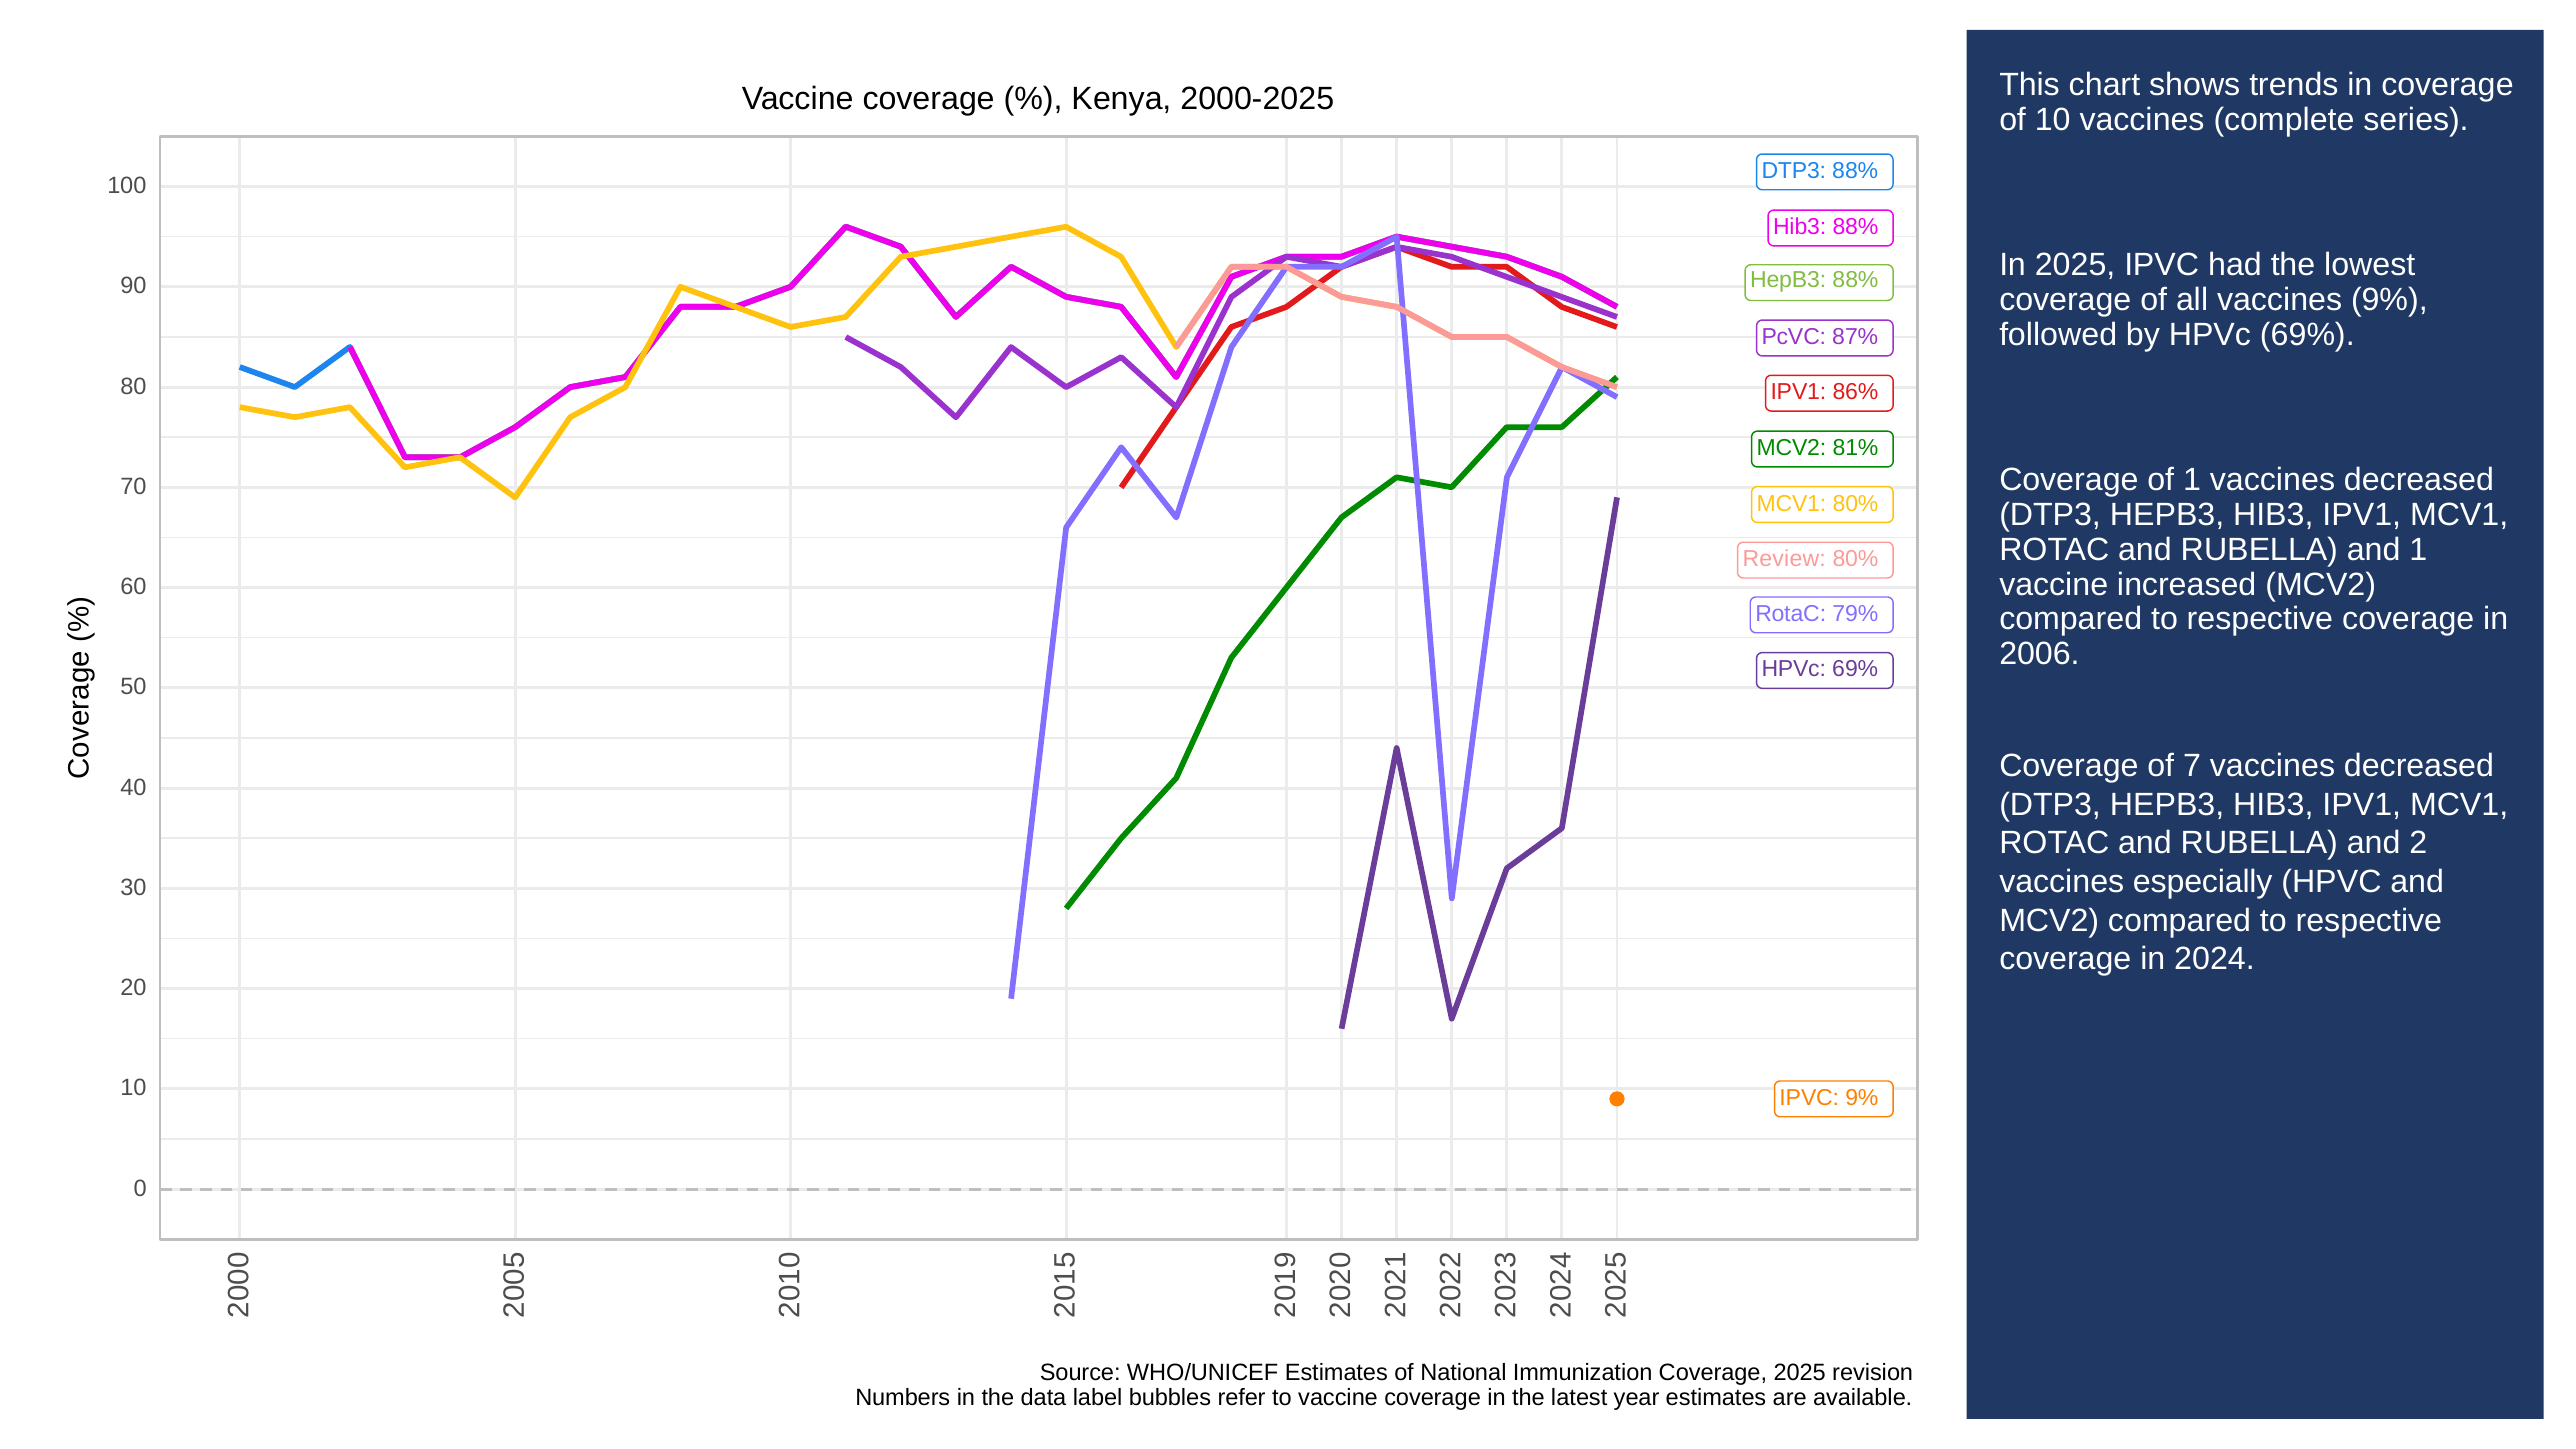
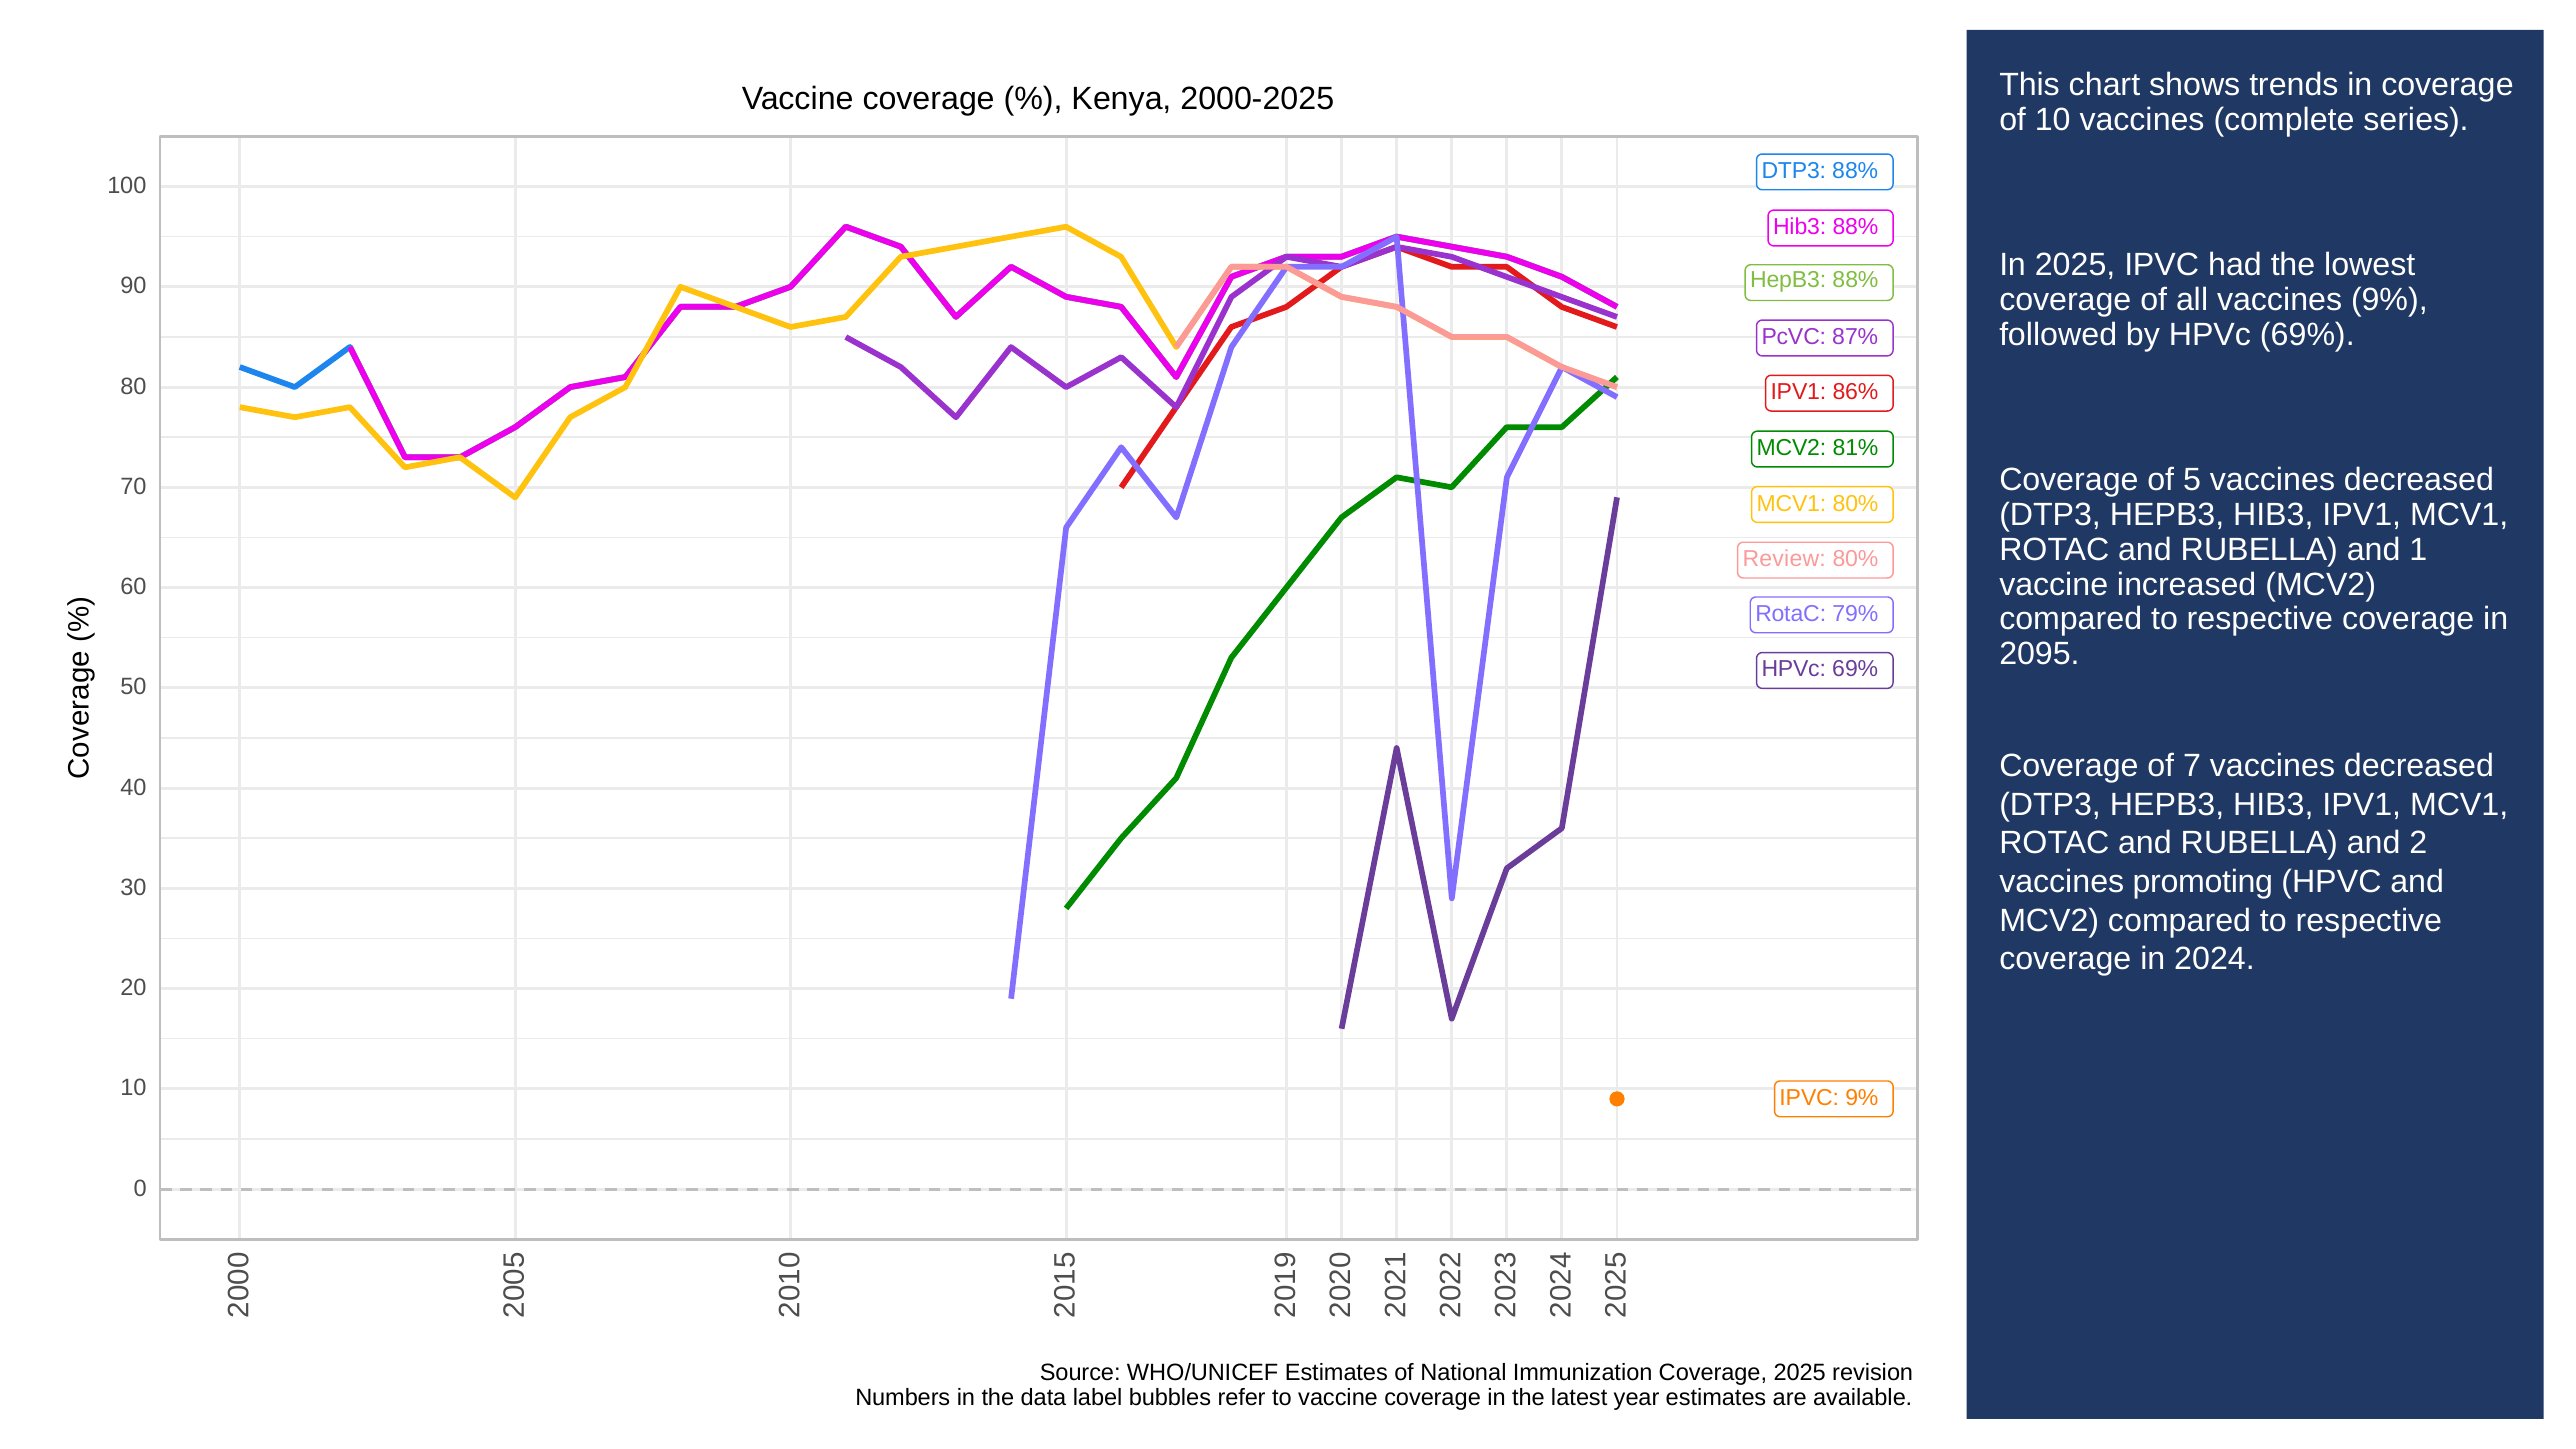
of 1: 1 -> 5 (2192, 480)
2006: 2006 -> 2095 (2039, 654)
especially: especially -> promoting (2203, 882)
